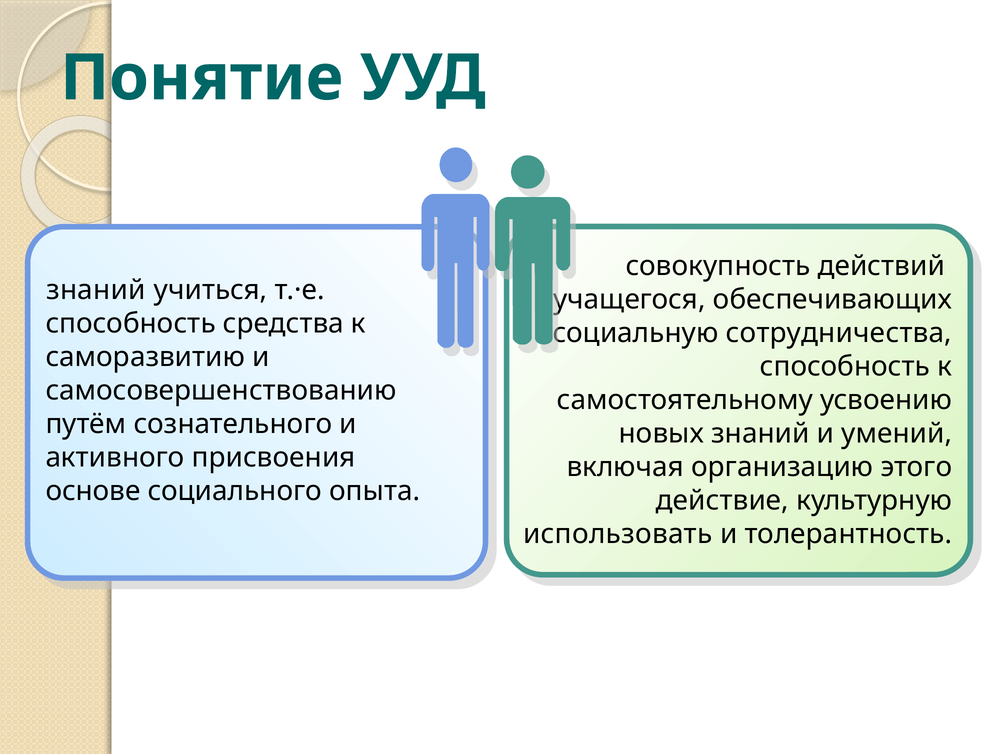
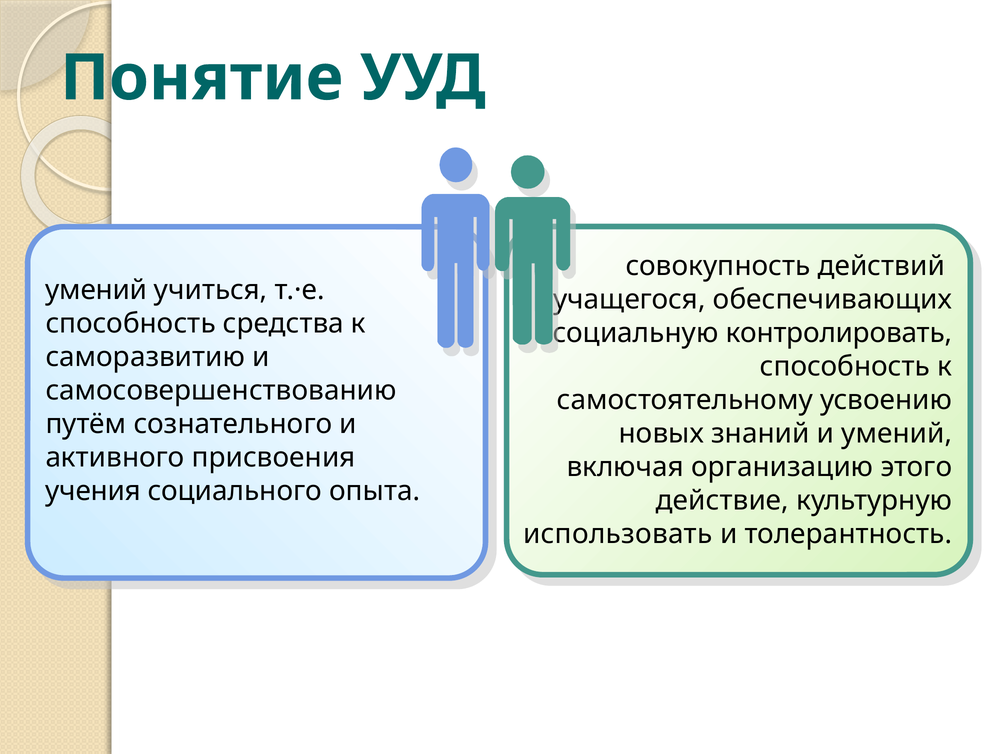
знаний: знаний -> умений (96, 290)
сотрудничества: сотрудничества -> контролировать (839, 333)
основе: основе -> учения (93, 491)
